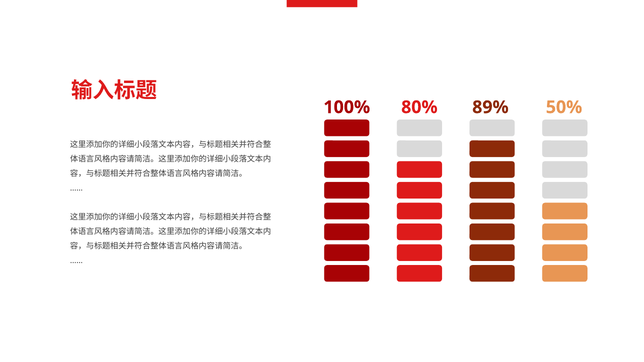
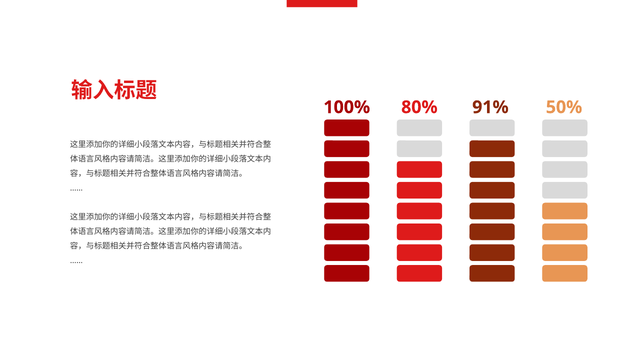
89%: 89% -> 91% (490, 107)
